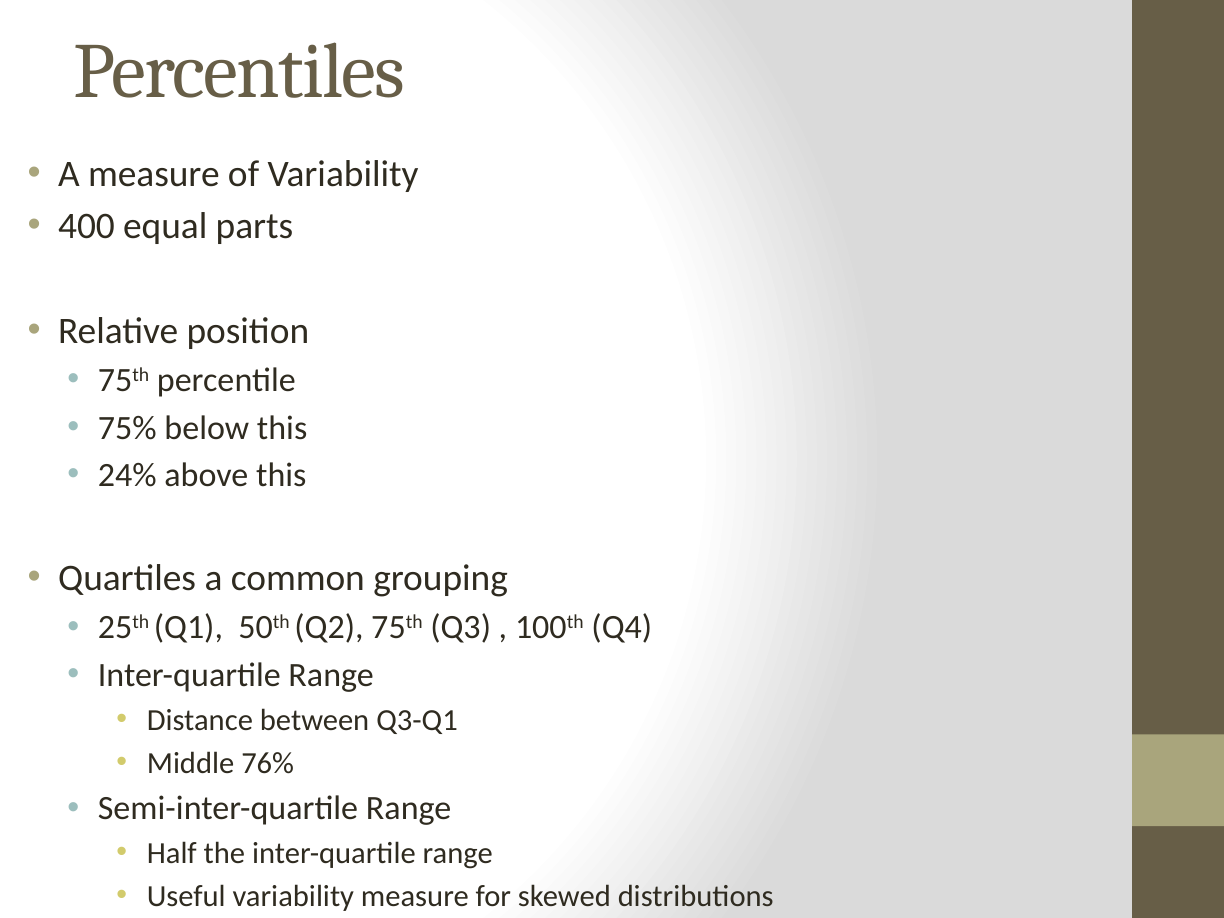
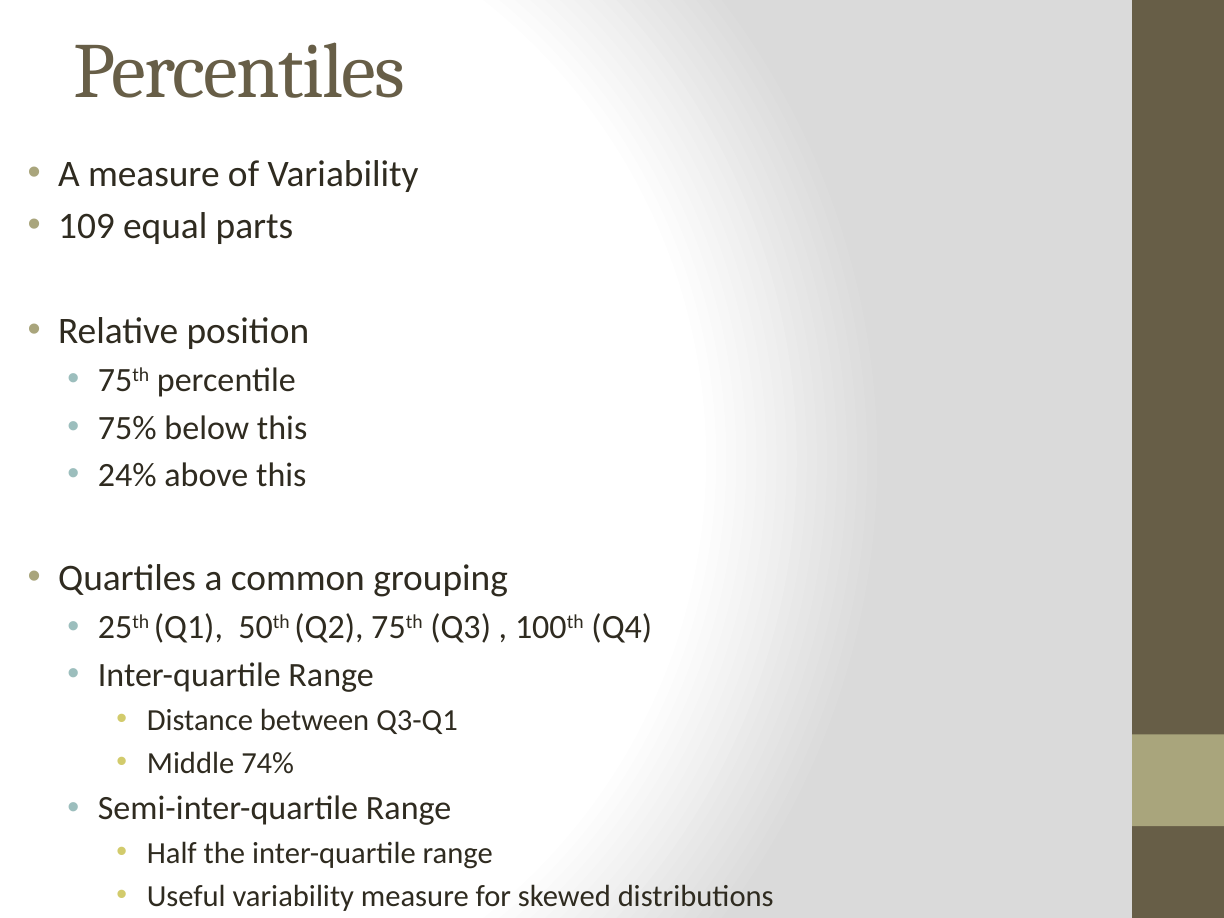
400: 400 -> 109 (86, 226)
76%: 76% -> 74% (268, 763)
